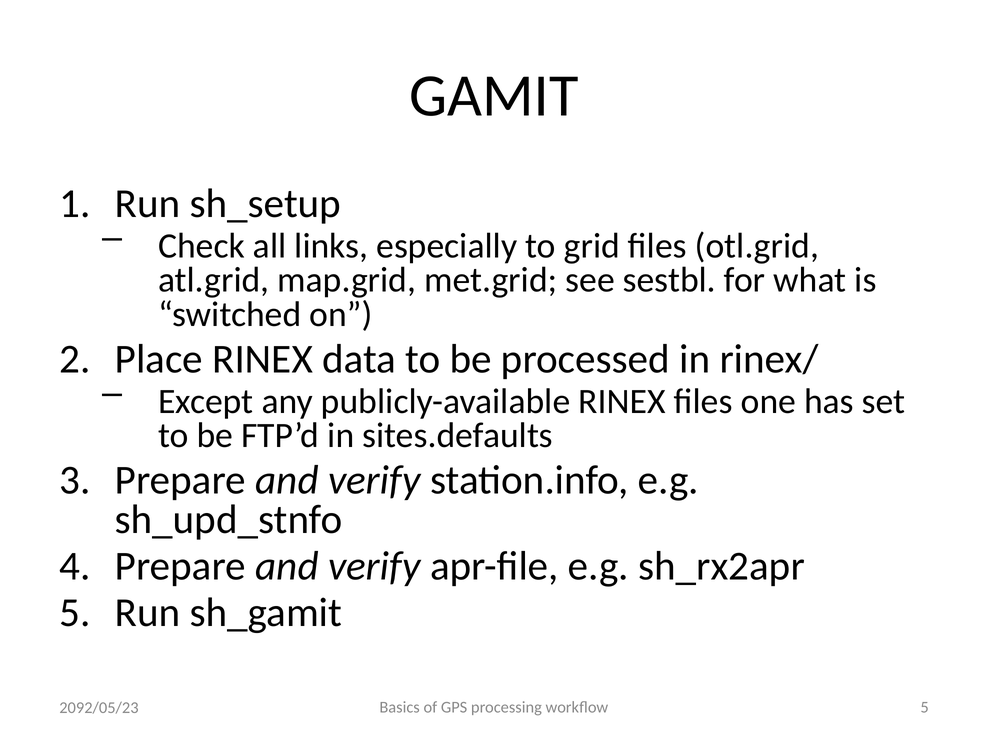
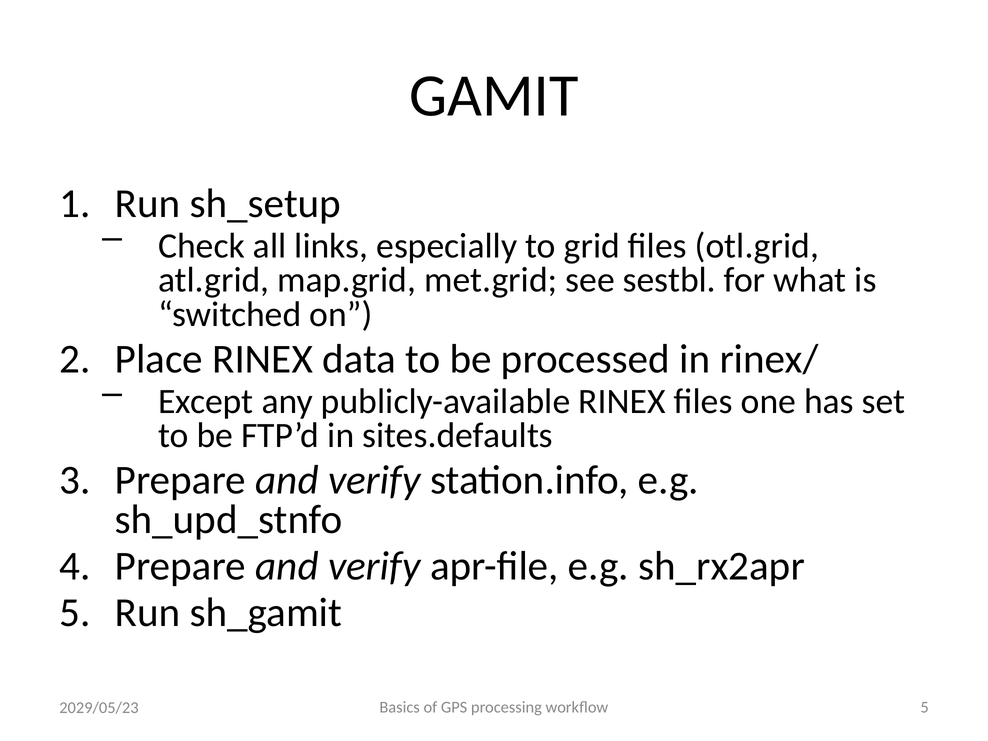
2092/05/23: 2092/05/23 -> 2029/05/23 (99, 708)
